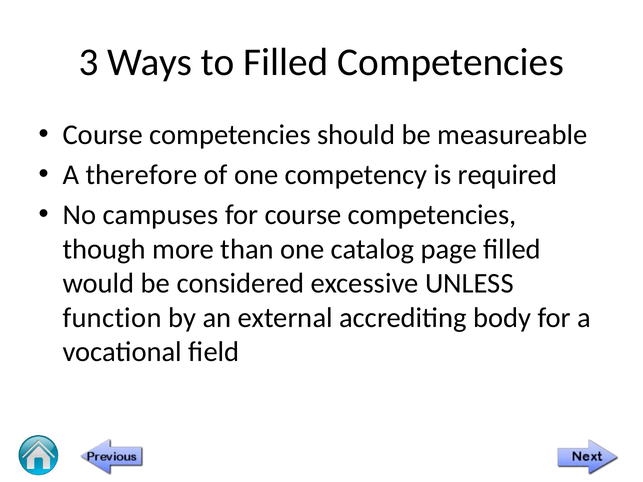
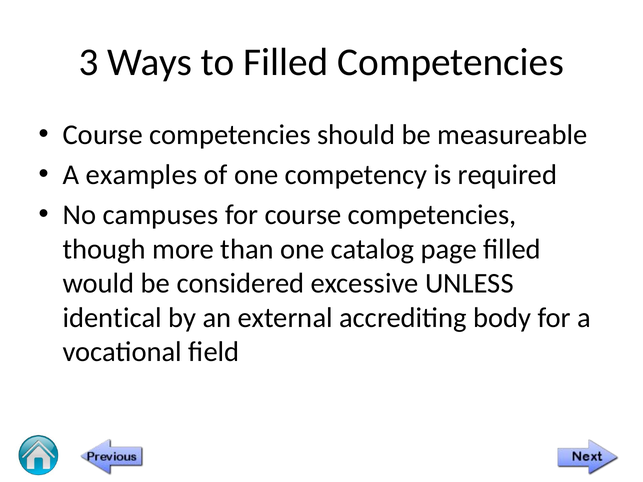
therefore: therefore -> examples (141, 175)
function: function -> identical (112, 318)
